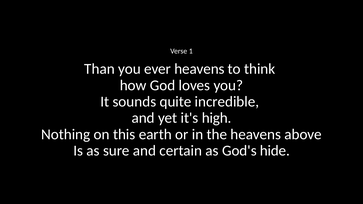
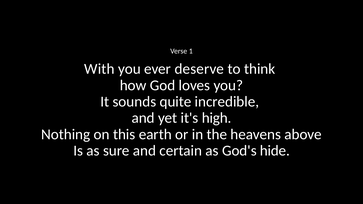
Than: Than -> With (99, 69)
ever heavens: heavens -> deserve (199, 69)
